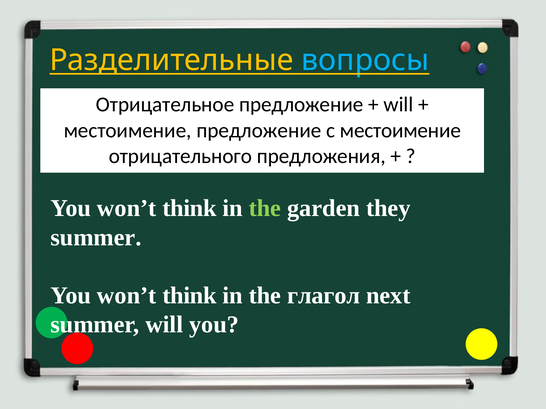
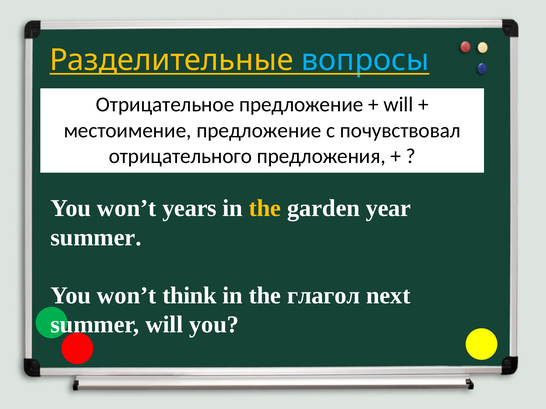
с местоимение: местоимение -> почувствовал (400, 131)
think: think -> years (190, 209)
the colour: light green -> yellow (265, 209)
they: they -> year (388, 209)
